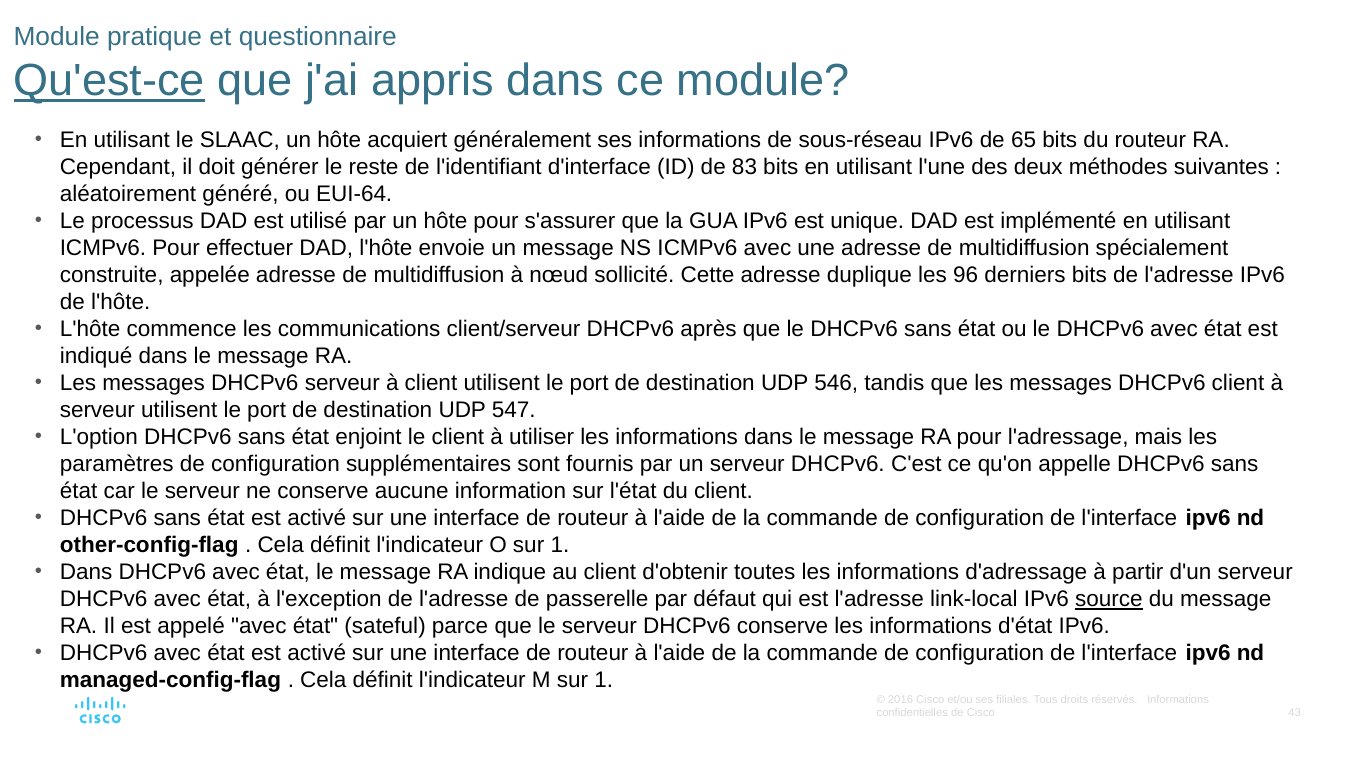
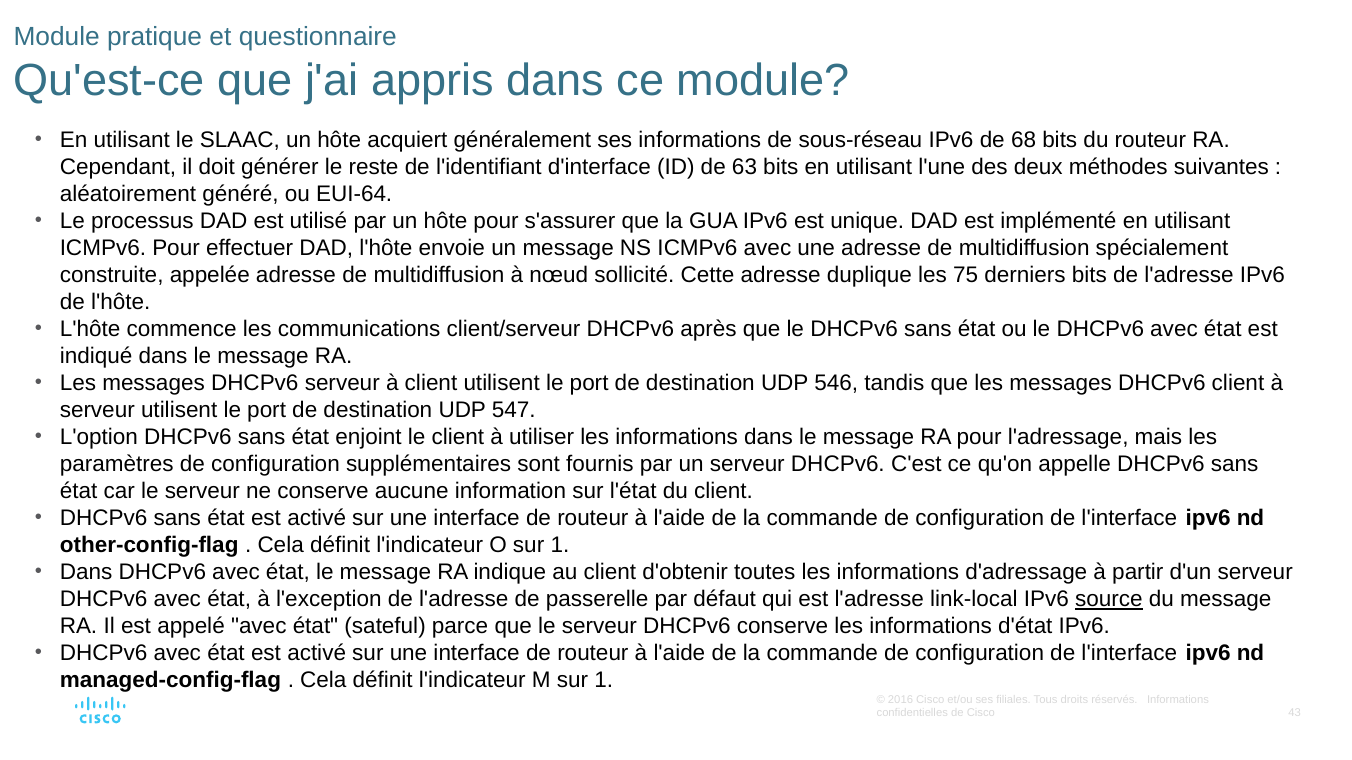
Qu'est-ce underline: present -> none (109, 81)
65: 65 -> 68 (1024, 140)
83: 83 -> 63 (745, 167)
96: 96 -> 75 (966, 275)
